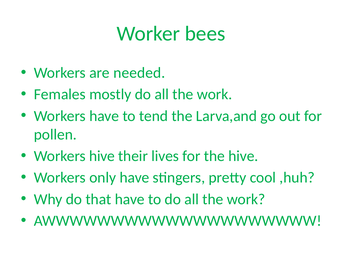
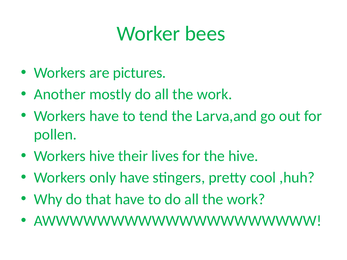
needed: needed -> pictures (139, 73)
Females: Females -> Another (60, 94)
